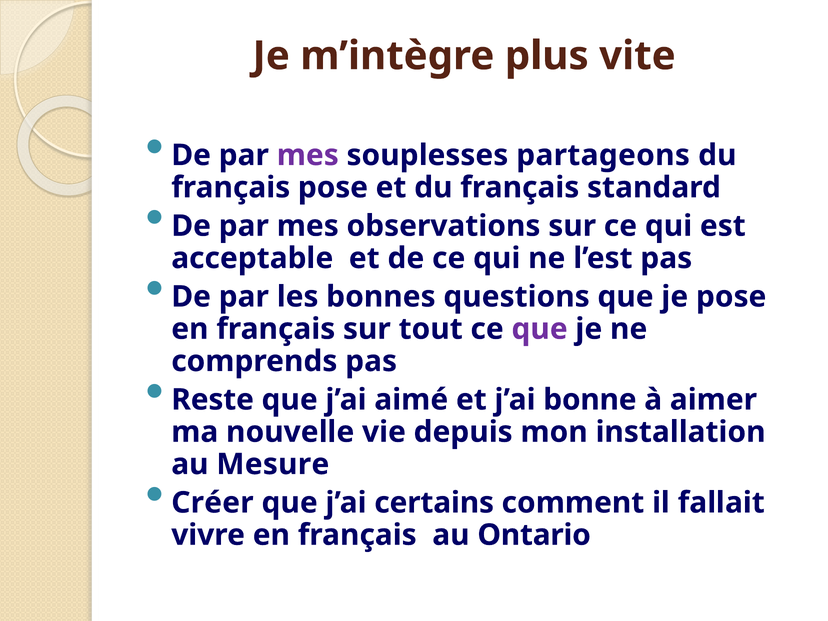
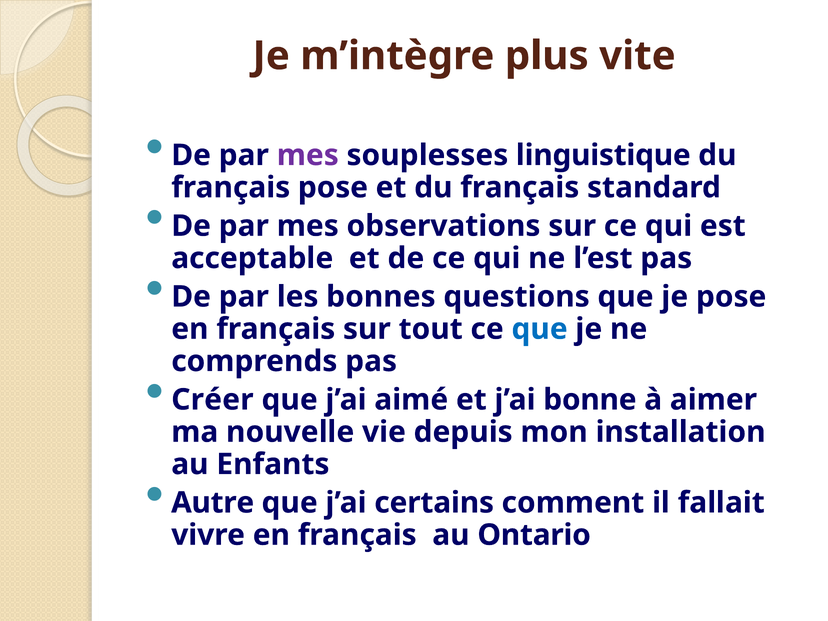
partageons: partageons -> linguistique (603, 155)
que colour: purple -> blue (540, 329)
Reste: Reste -> Créer (212, 400)
Mesure: Mesure -> Enfants (273, 464)
Créer: Créer -> Autre (213, 503)
